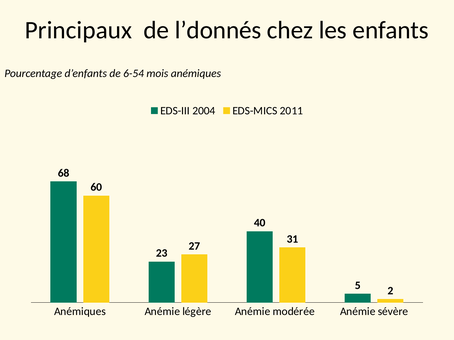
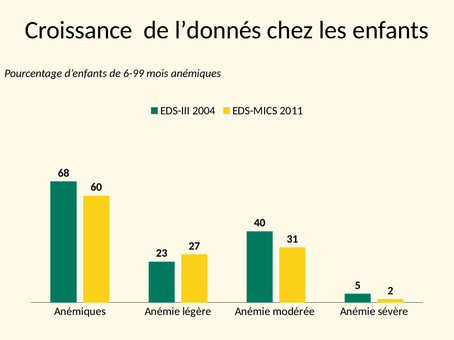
Principaux: Principaux -> Croissance (79, 30)
6-54: 6-54 -> 6-99 (134, 74)
